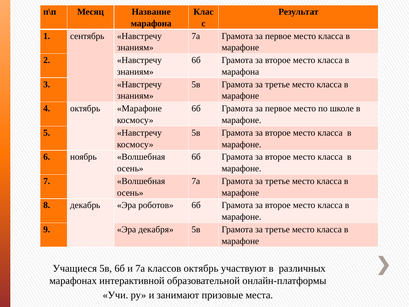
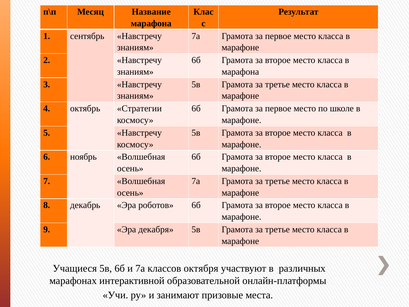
октябрь Марафоне: Марафоне -> Стратегии (139, 108)
классов октябрь: октябрь -> октября (201, 268)
